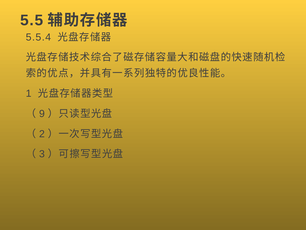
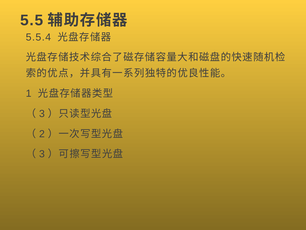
9: 9 -> 3 (42, 113)
